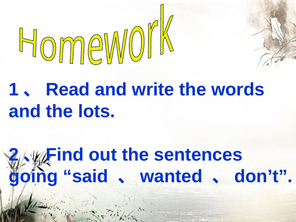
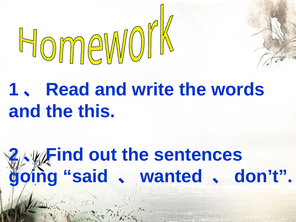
lots: lots -> this (97, 111)
